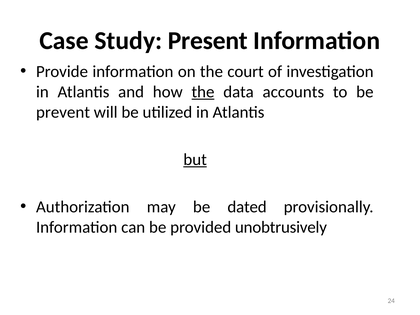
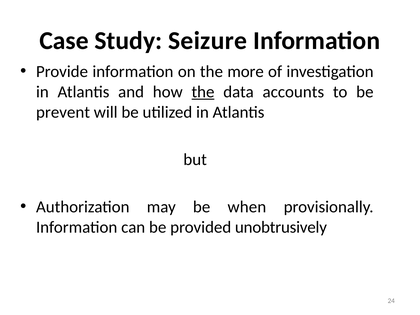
Present: Present -> Seizure (208, 41)
court: court -> more (246, 72)
but underline: present -> none (195, 160)
dated: dated -> when (247, 207)
